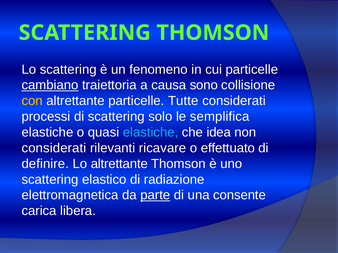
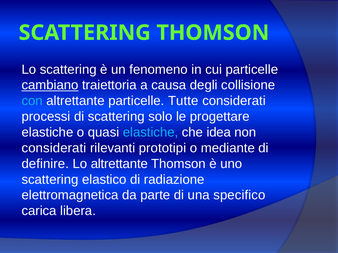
sono: sono -> degli (204, 85)
con colour: yellow -> light blue (32, 101)
semplifica: semplifica -> progettare (220, 117)
ricavare: ricavare -> prototipi (163, 148)
effettuato: effettuato -> mediante (228, 148)
parte underline: present -> none (155, 196)
consente: consente -> specifico (239, 196)
